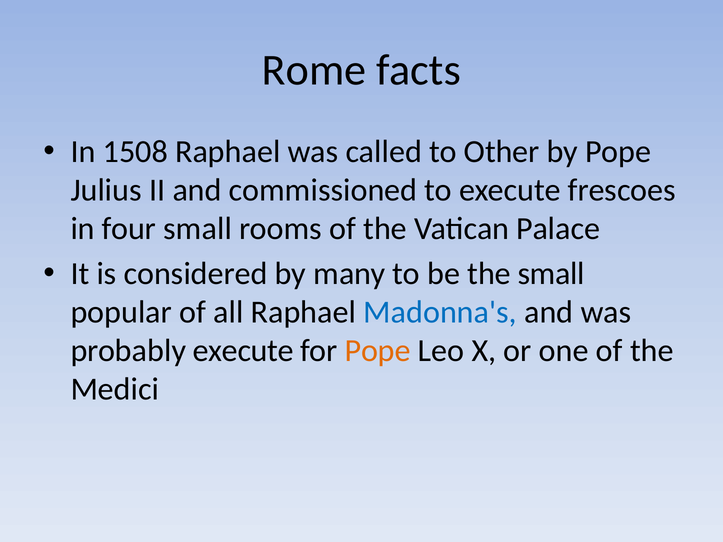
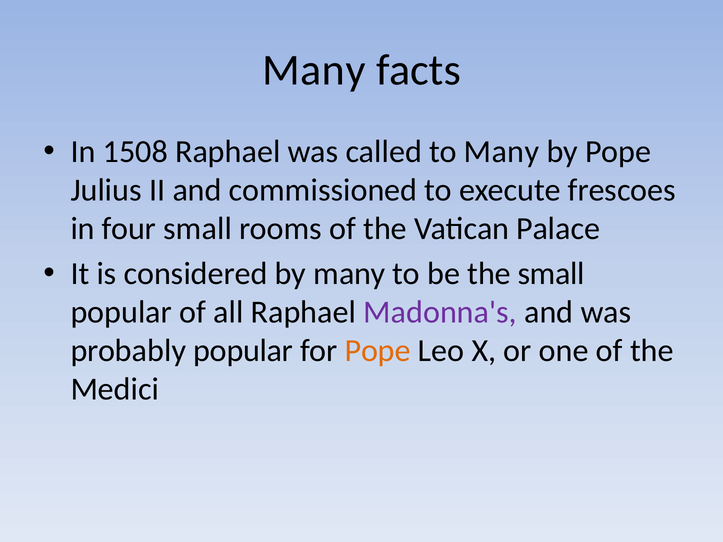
Rome: Rome -> Many (314, 70)
to Other: Other -> Many (502, 152)
Madonna's colour: blue -> purple (440, 312)
probably execute: execute -> popular (243, 351)
